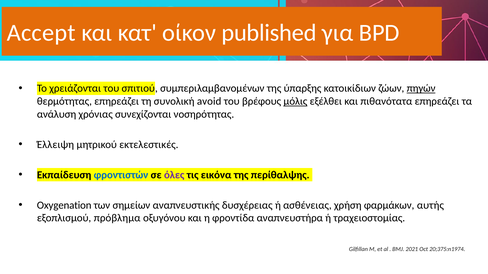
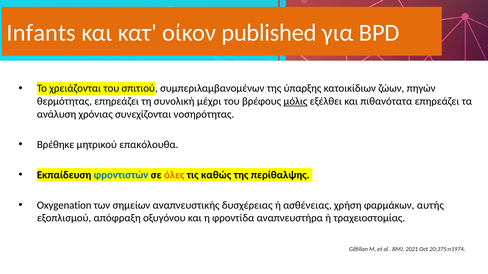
Accept: Accept -> Infants (41, 33)
πηγών underline: present -> none (421, 89)
avoid: avoid -> μέχρι (209, 102)
Έλλειψη: Έλλειψη -> Βρέθηκε (56, 145)
εκτελεστικές: εκτελεστικές -> επακόλουθα (149, 145)
όλες colour: purple -> orange (174, 175)
εικόνα: εικόνα -> καθώς (216, 175)
πρόβλημα: πρόβλημα -> απόφραξη (117, 219)
